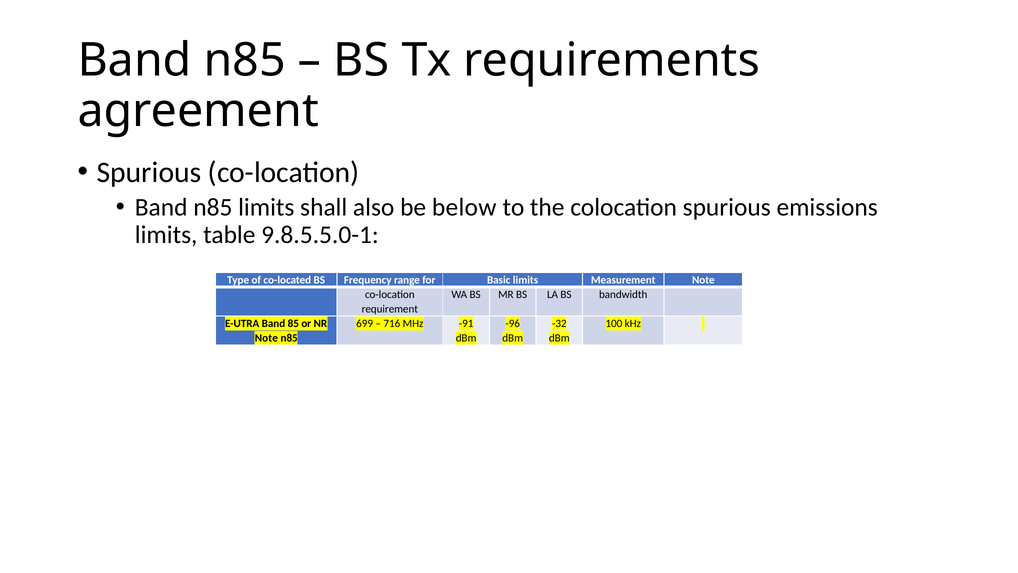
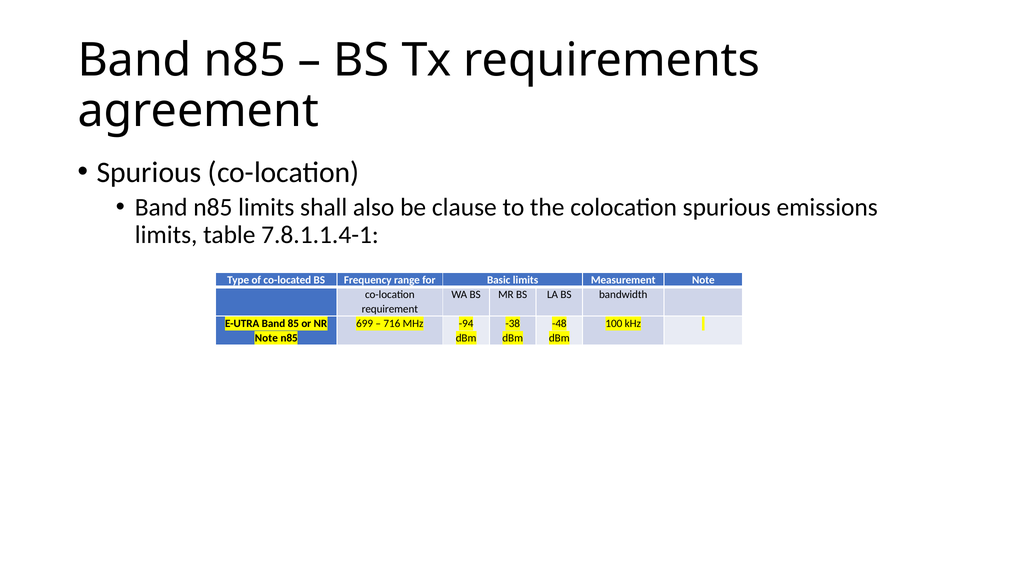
below: below -> clause (464, 207)
9.8.5.5.0-1: 9.8.5.5.0-1 -> 7.8.1.1.4-1 (320, 235)
-91: -91 -> -94 (466, 323)
-96: -96 -> -38 (513, 323)
-32: -32 -> -48 (559, 323)
